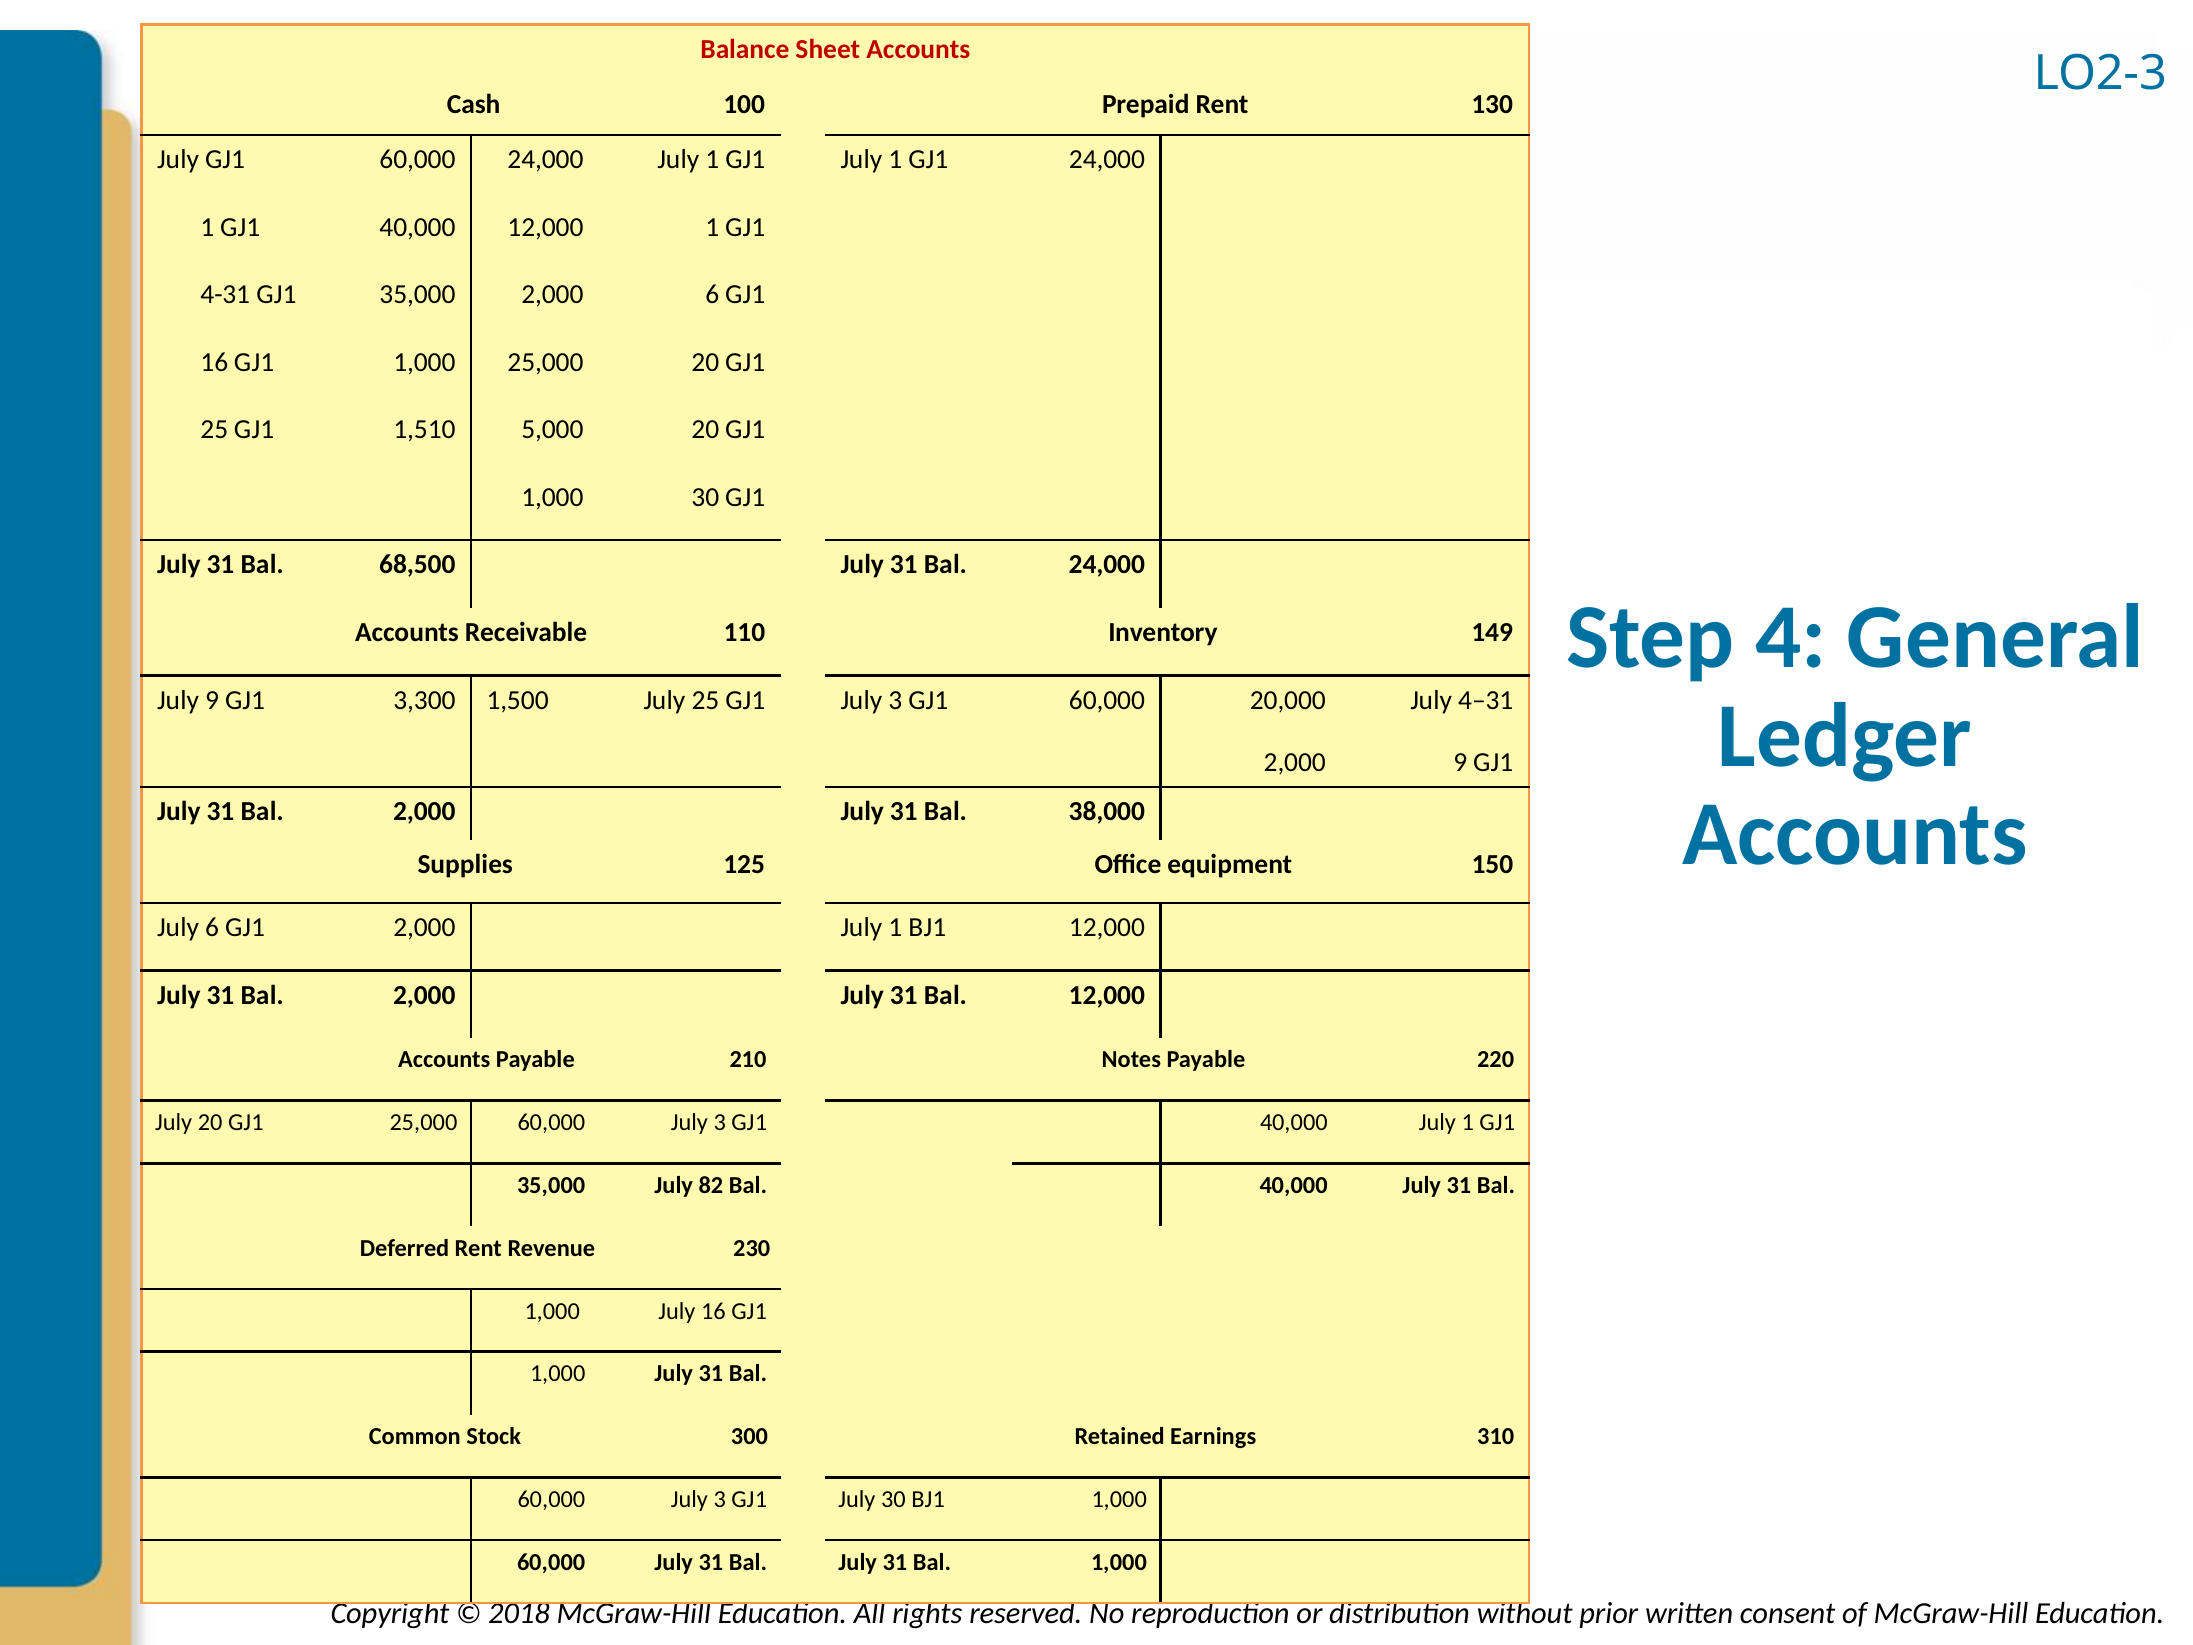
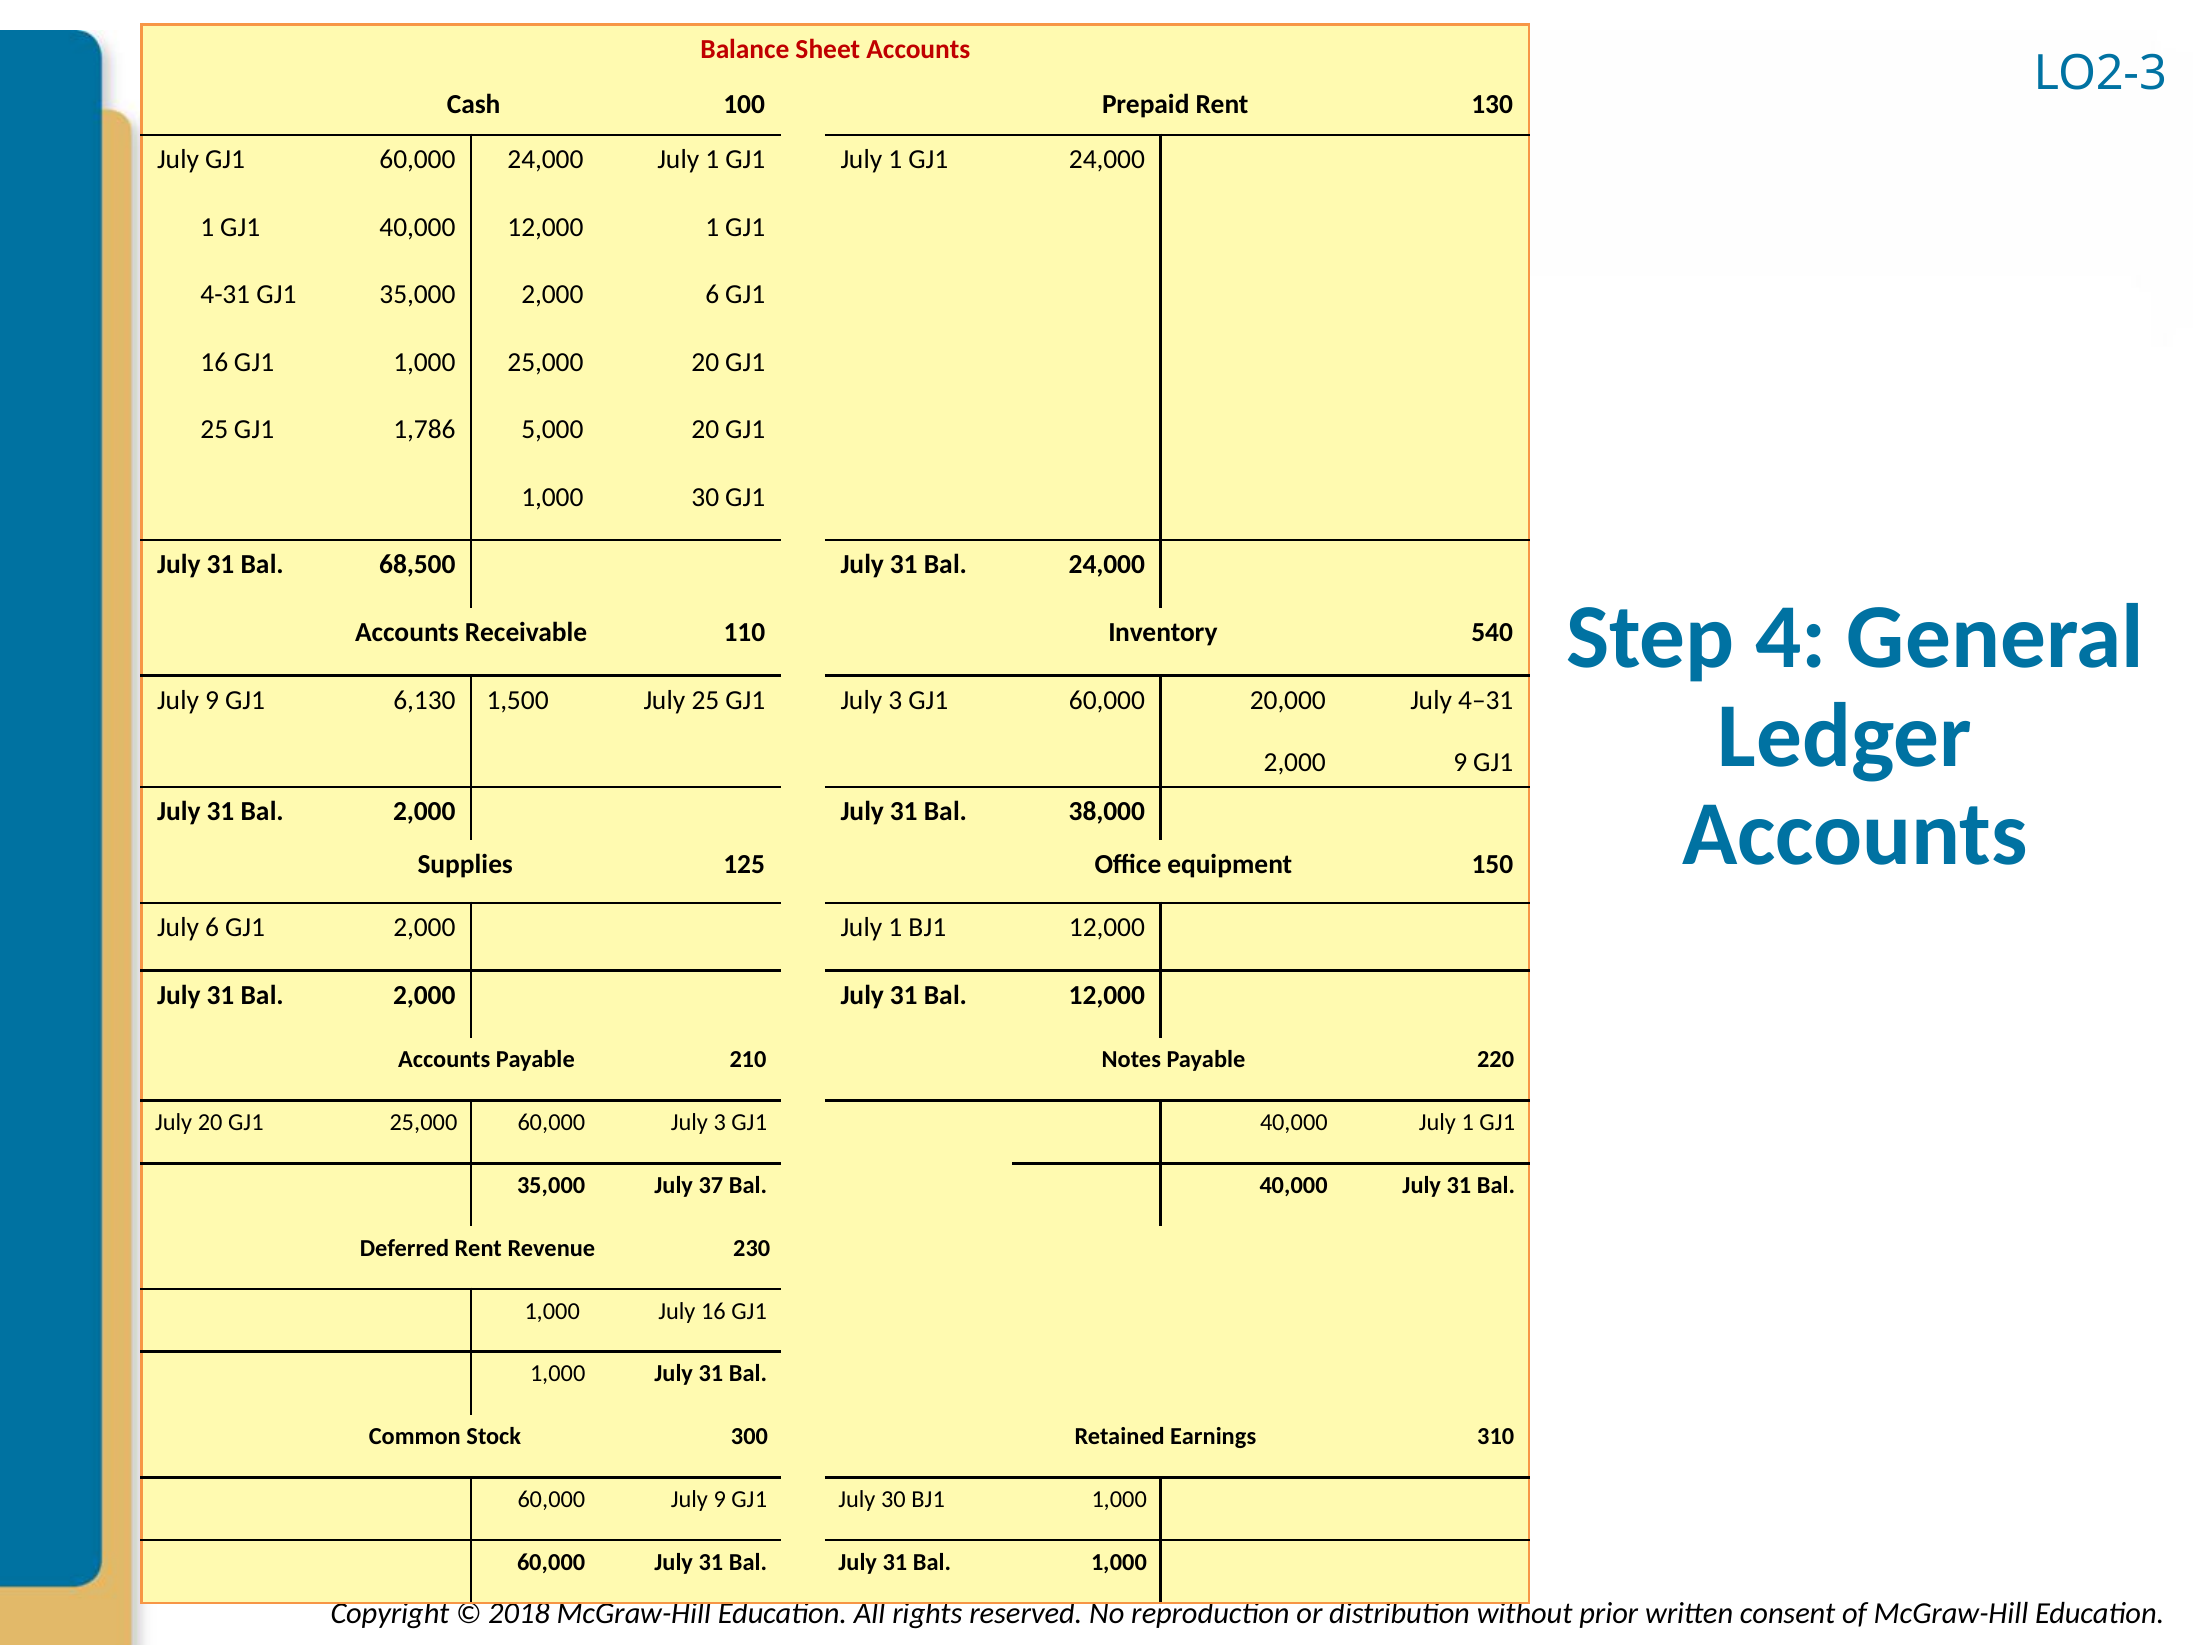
1,510: 1,510 -> 1,786 (424, 430)
149: 149 -> 540 (1492, 632)
3,300: 3,300 -> 6,130 (424, 700)
82: 82 -> 37 (711, 1185)
3: 3 -> 9 (720, 1499)
